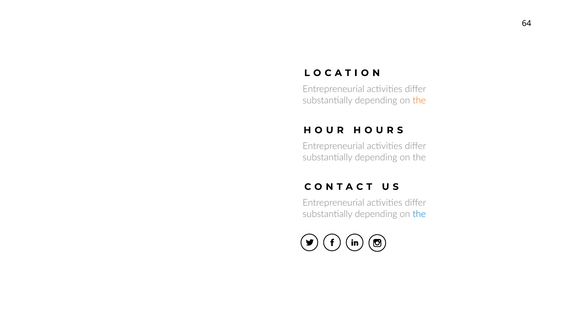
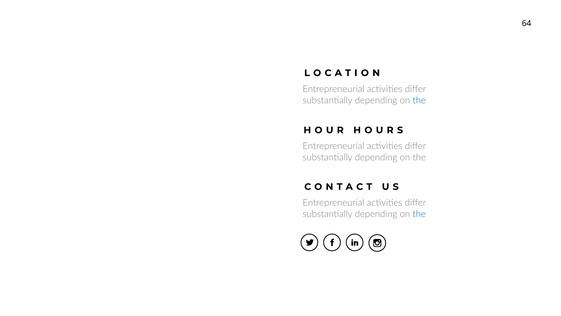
the colour: orange -> blue (419, 100)
